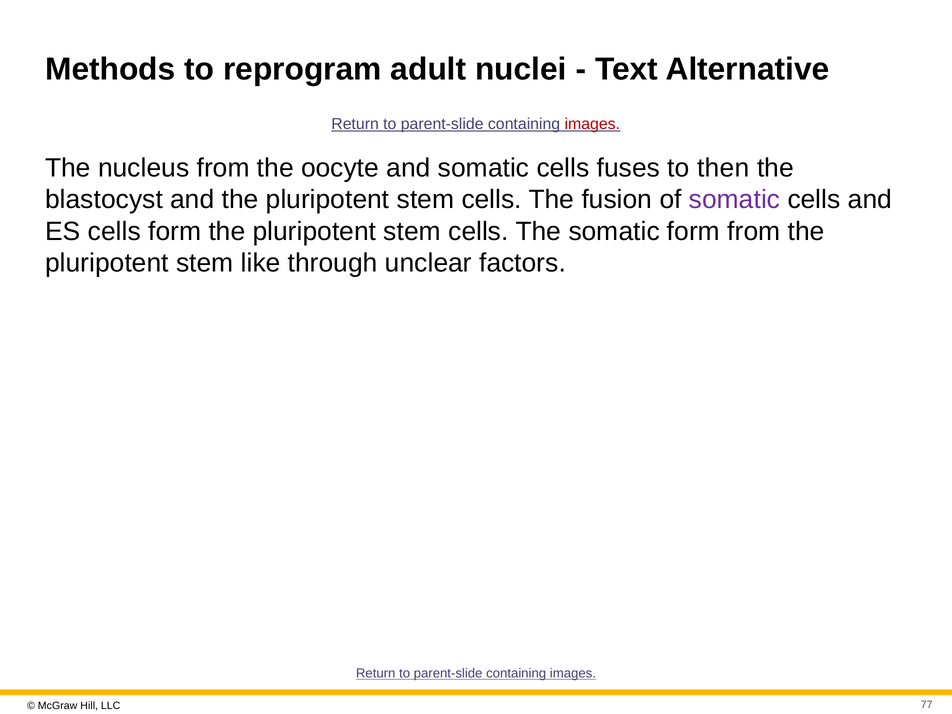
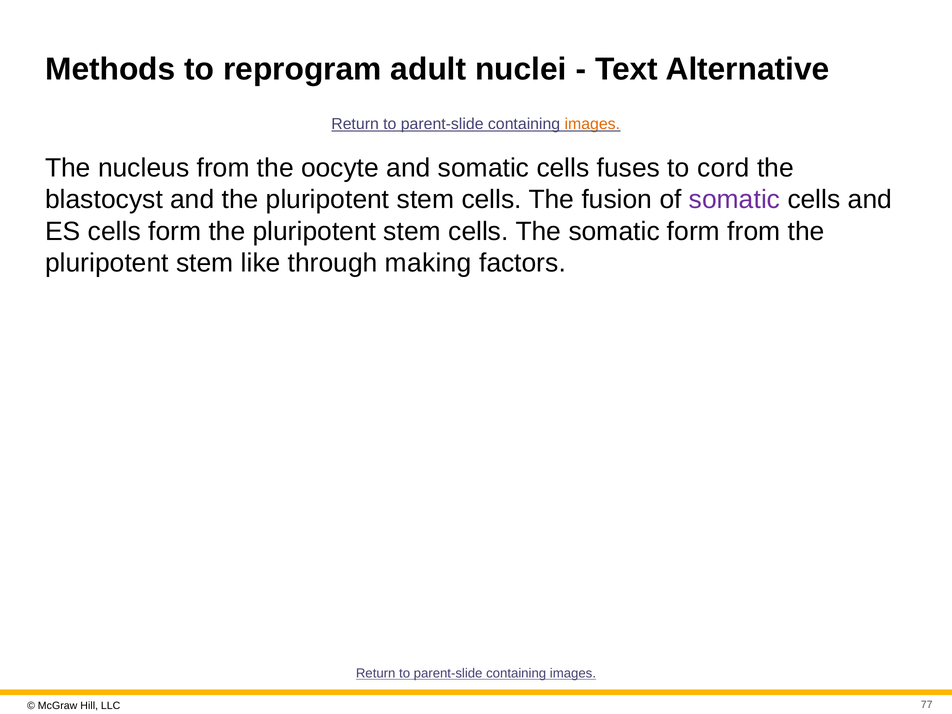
images colour: red -> orange (592, 124)
then: then -> cord (723, 168)
unclear: unclear -> making (428, 263)
